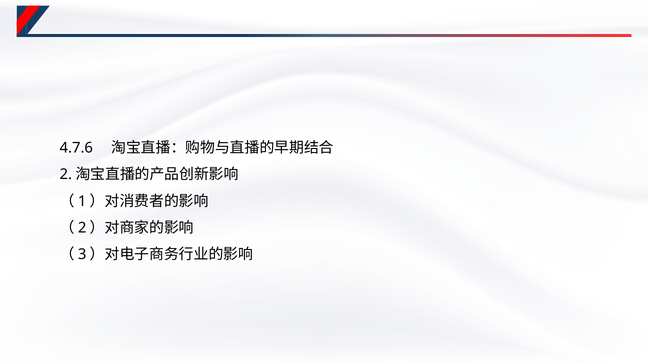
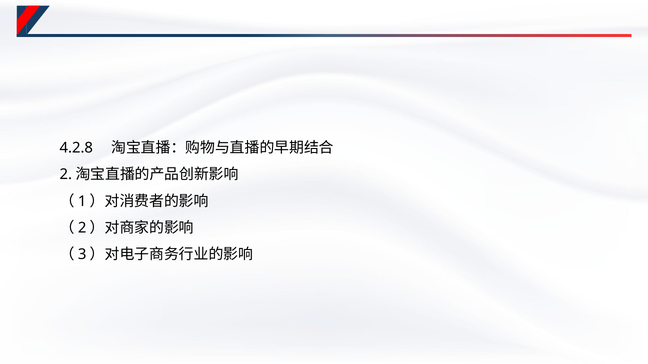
4.7.6: 4.7.6 -> 4.2.8 (76, 148)
